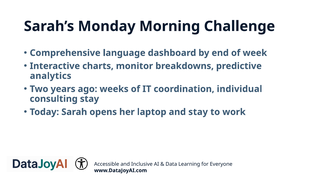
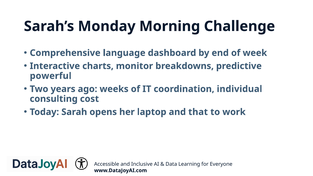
analytics: analytics -> powerful (51, 76)
consulting stay: stay -> cost (89, 99)
and stay: stay -> that (198, 112)
